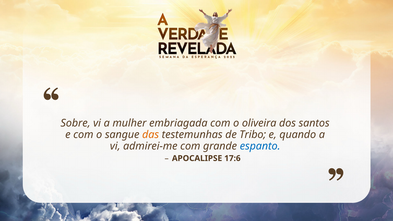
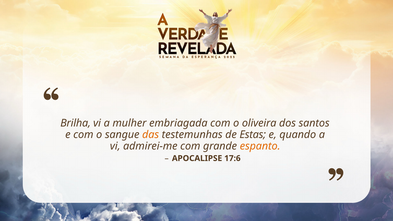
Sobre: Sobre -> Brilha (76, 123)
Tribo: Tribo -> Estas (253, 135)
espanto colour: blue -> orange (260, 146)
